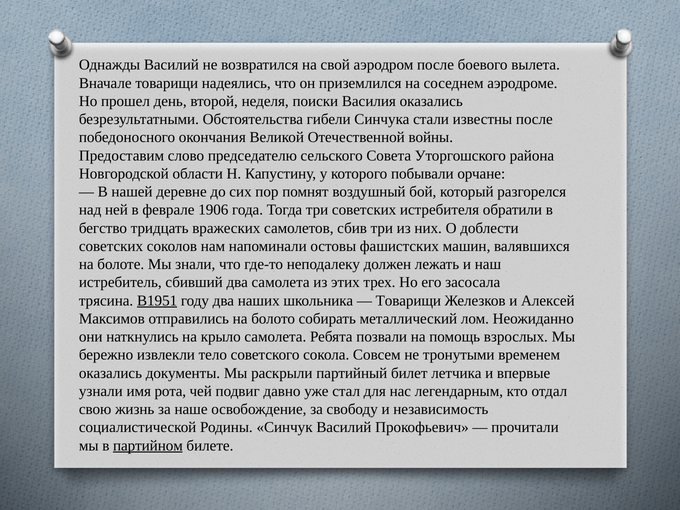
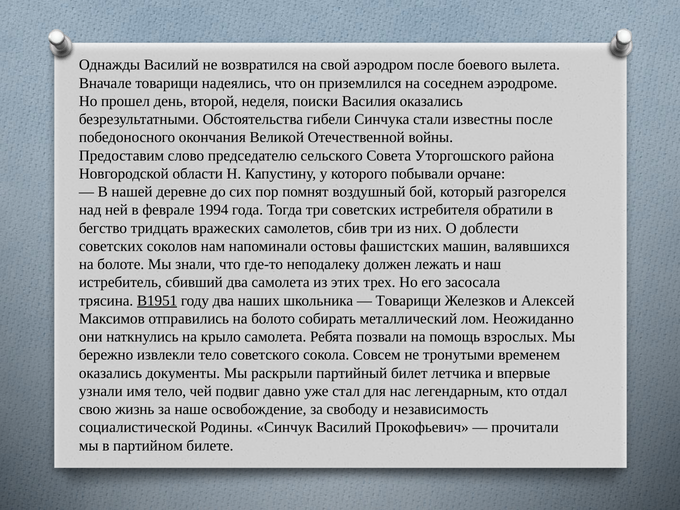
1906: 1906 -> 1994 (213, 210)
имя рота: рота -> тело (170, 391)
партийном underline: present -> none (148, 446)
